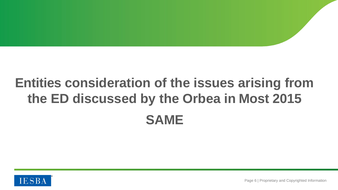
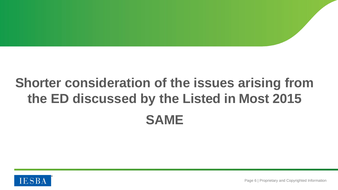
Entities: Entities -> Shorter (38, 83)
Orbea: Orbea -> Listed (202, 99)
